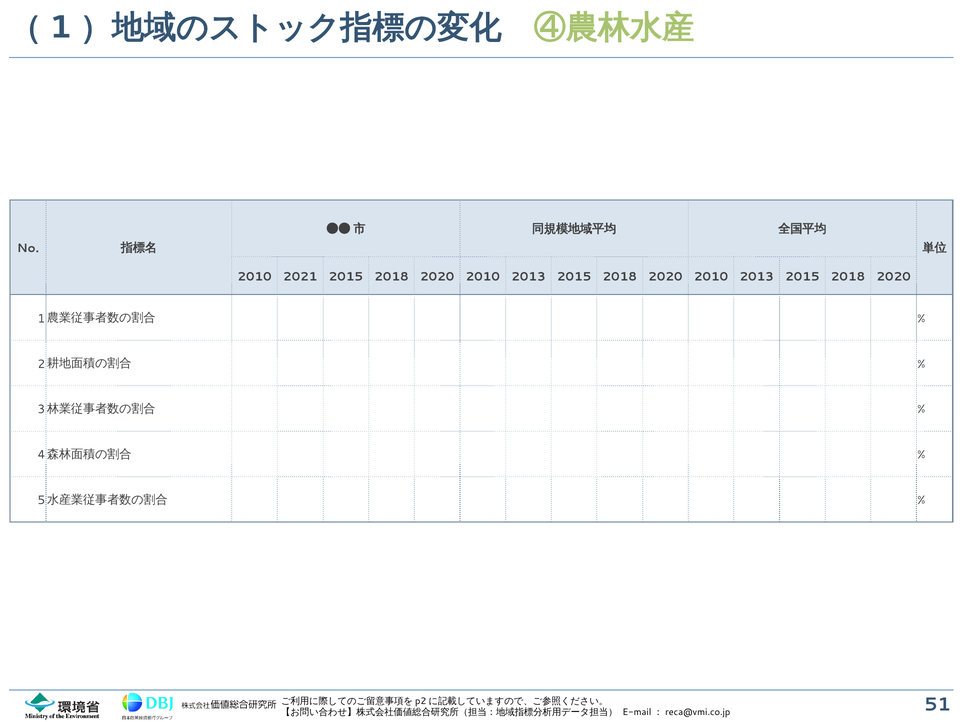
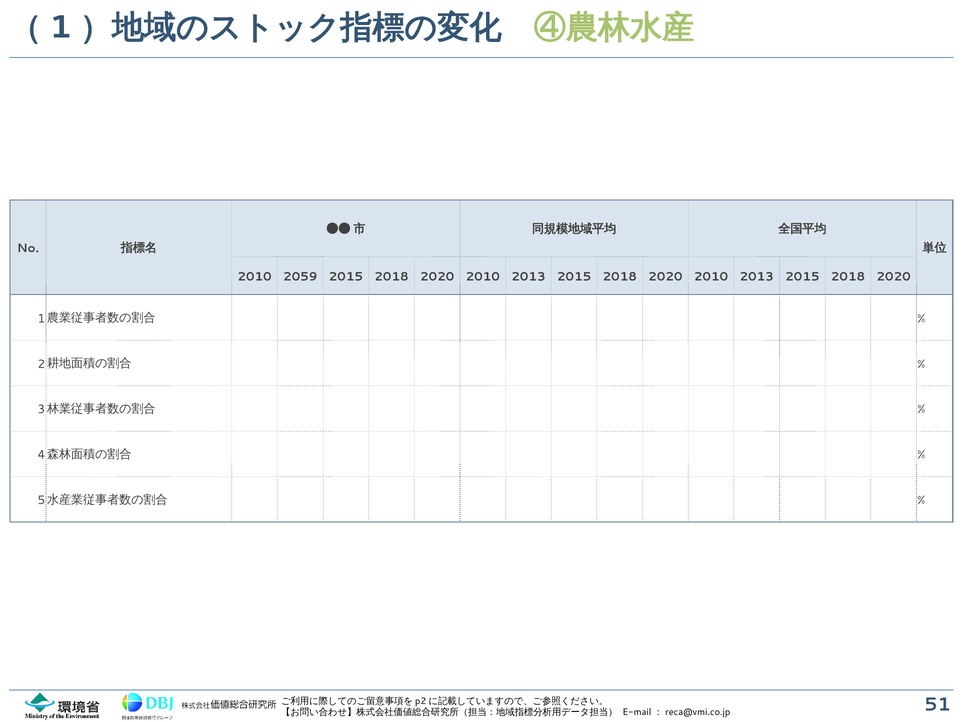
2021: 2021 -> 2059 (300, 277)
